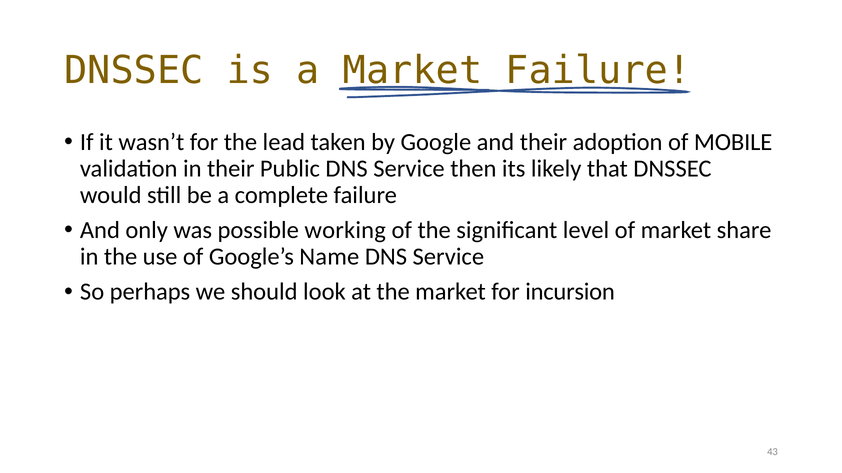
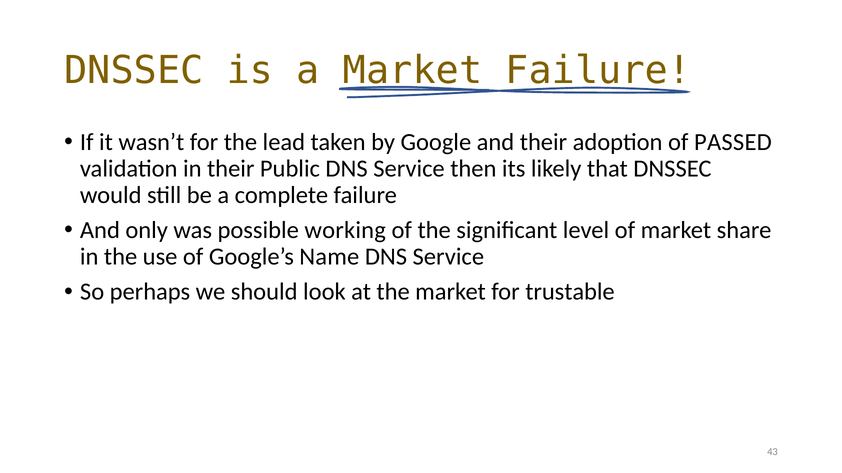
MOBILE: MOBILE -> PASSED (733, 142)
incursion: incursion -> trustable (570, 292)
